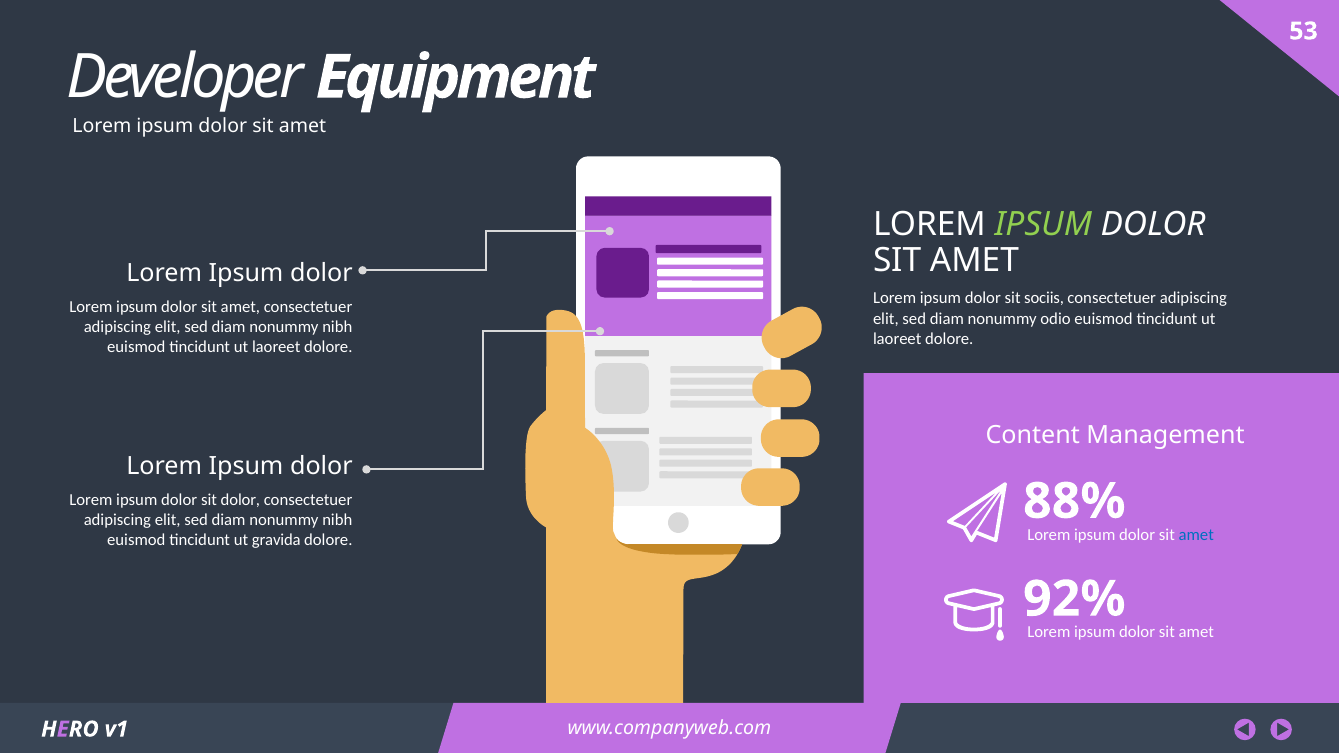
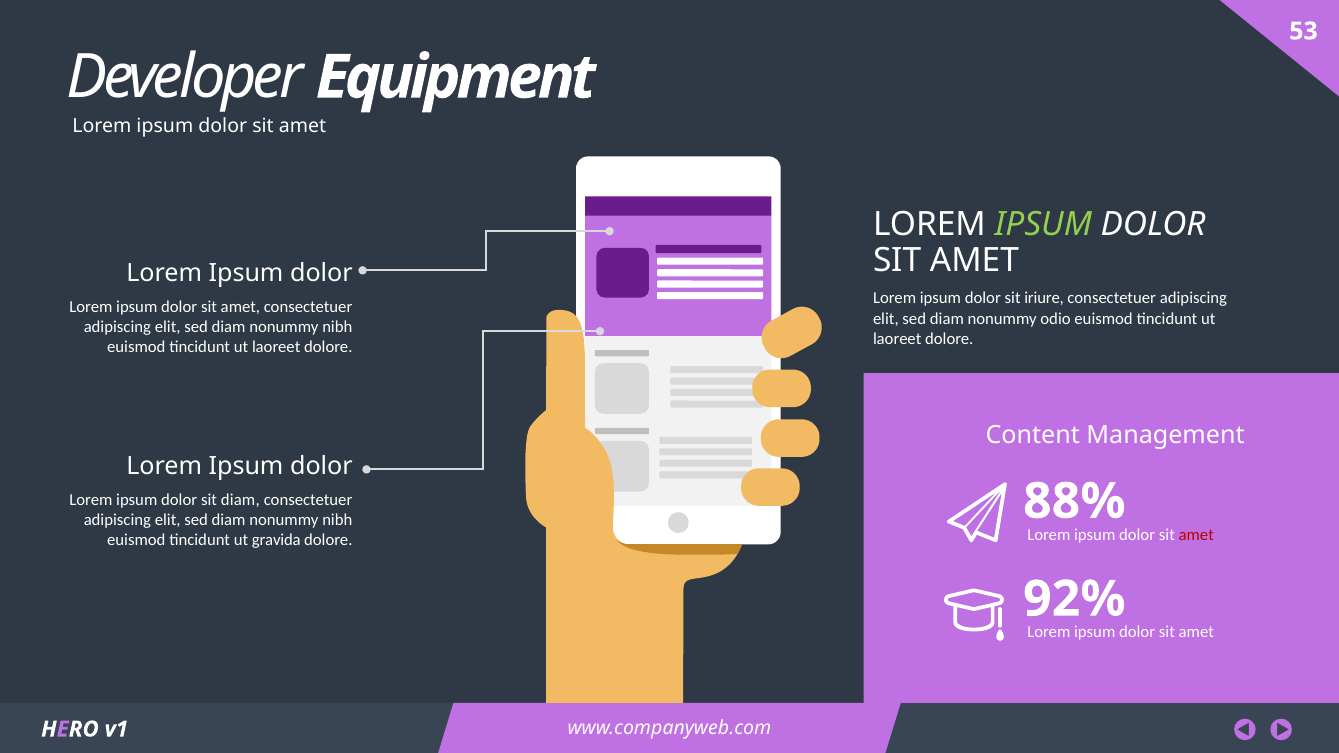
sociis: sociis -> iriure (1044, 299)
sit dolor: dolor -> diam (240, 500)
amet colour: blue -> red (1196, 535)
